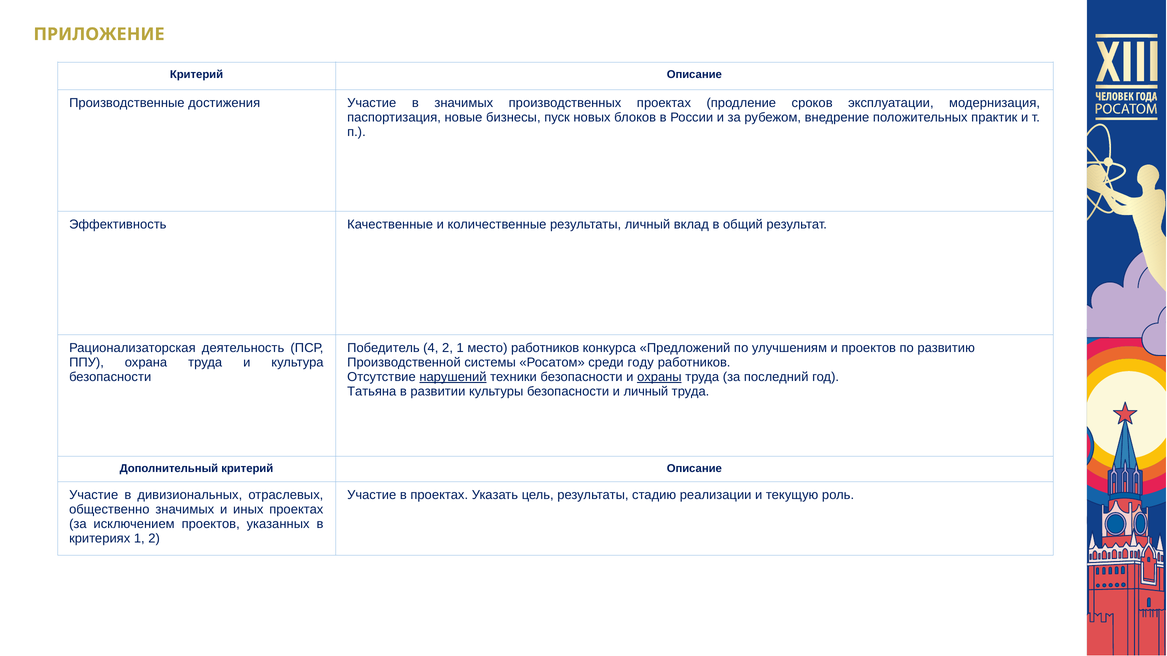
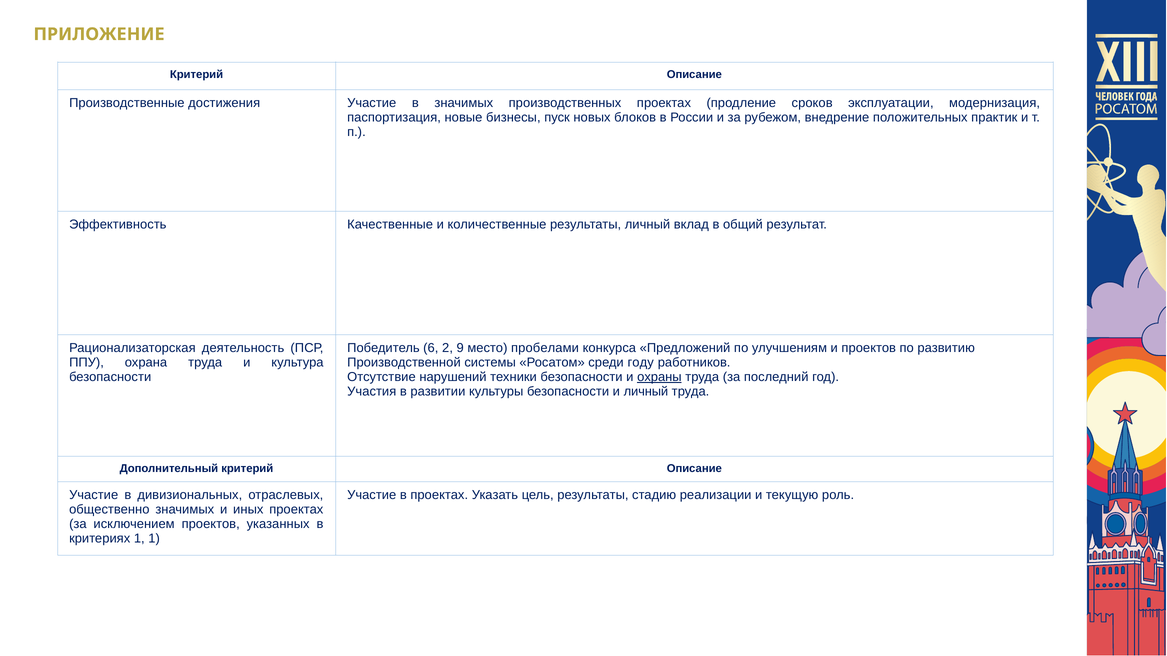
4: 4 -> 6 (431, 348)
2 1: 1 -> 9 (460, 348)
место работников: работников -> пробелами (545, 348)
нарушений underline: present -> none (453, 377)
Татьяна: Татьяна -> Участия (372, 392)
1 2: 2 -> 1 (154, 539)
